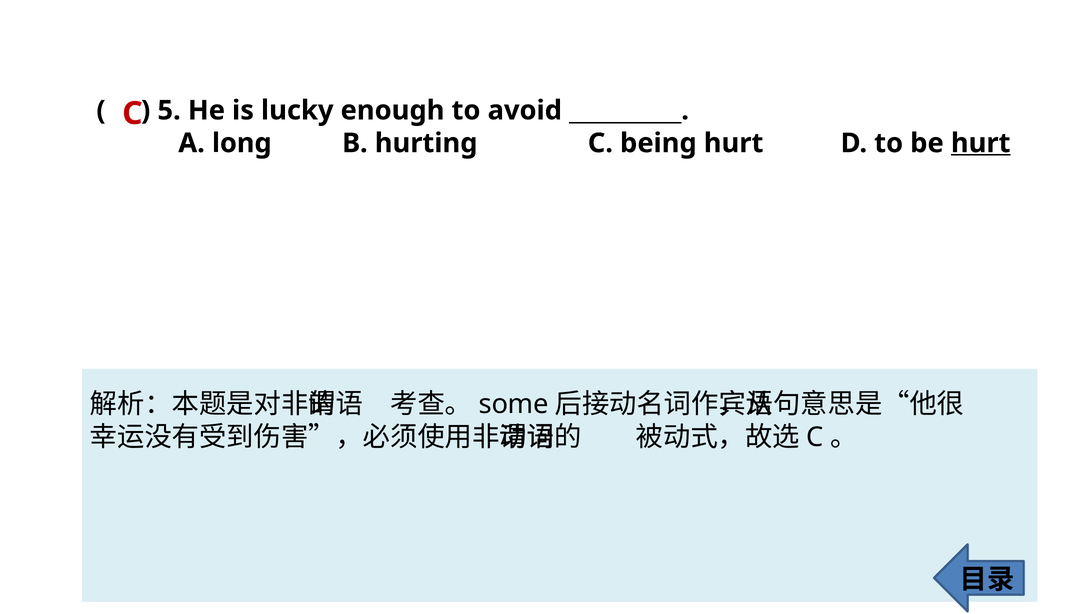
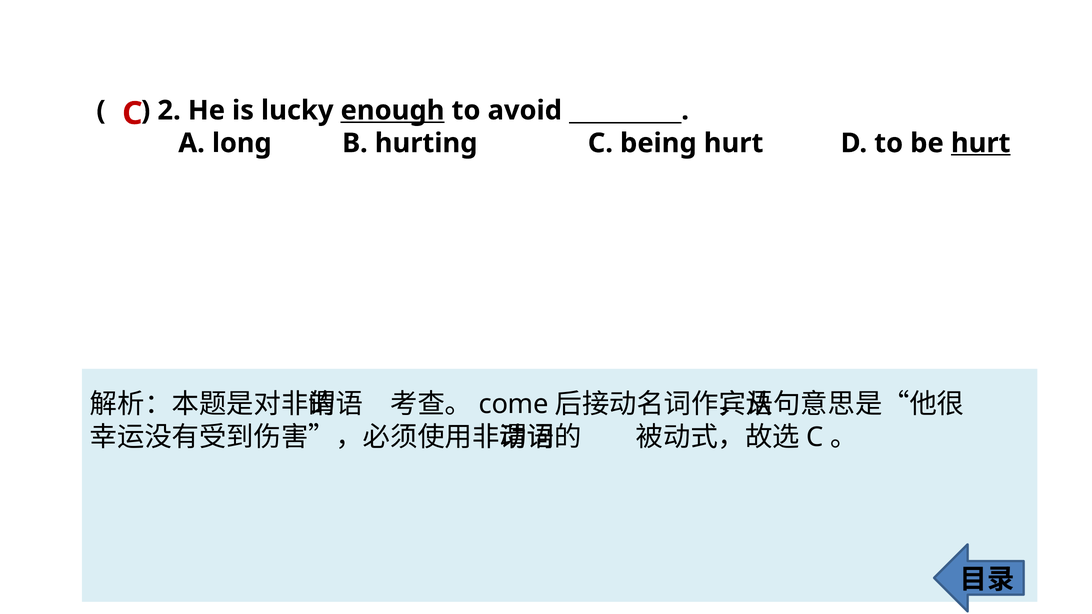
5: 5 -> 2 (169, 110)
enough underline: none -> present (393, 110)
some: some -> come (514, 405)
